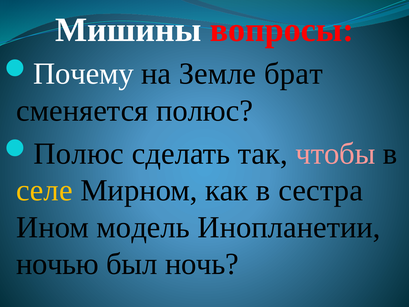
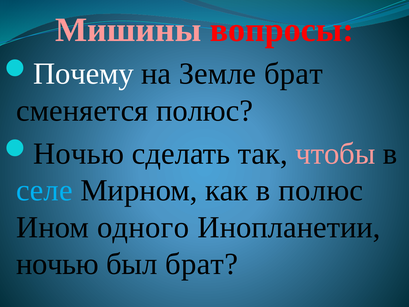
Мишины colour: white -> pink (128, 30)
Полюс: Полюс -> Ночью (79, 153)
селе colour: yellow -> light blue (44, 190)
в сестра: сестра -> полюс (321, 190)
модель: модель -> одного (143, 227)
был ночь: ночь -> брат (202, 264)
